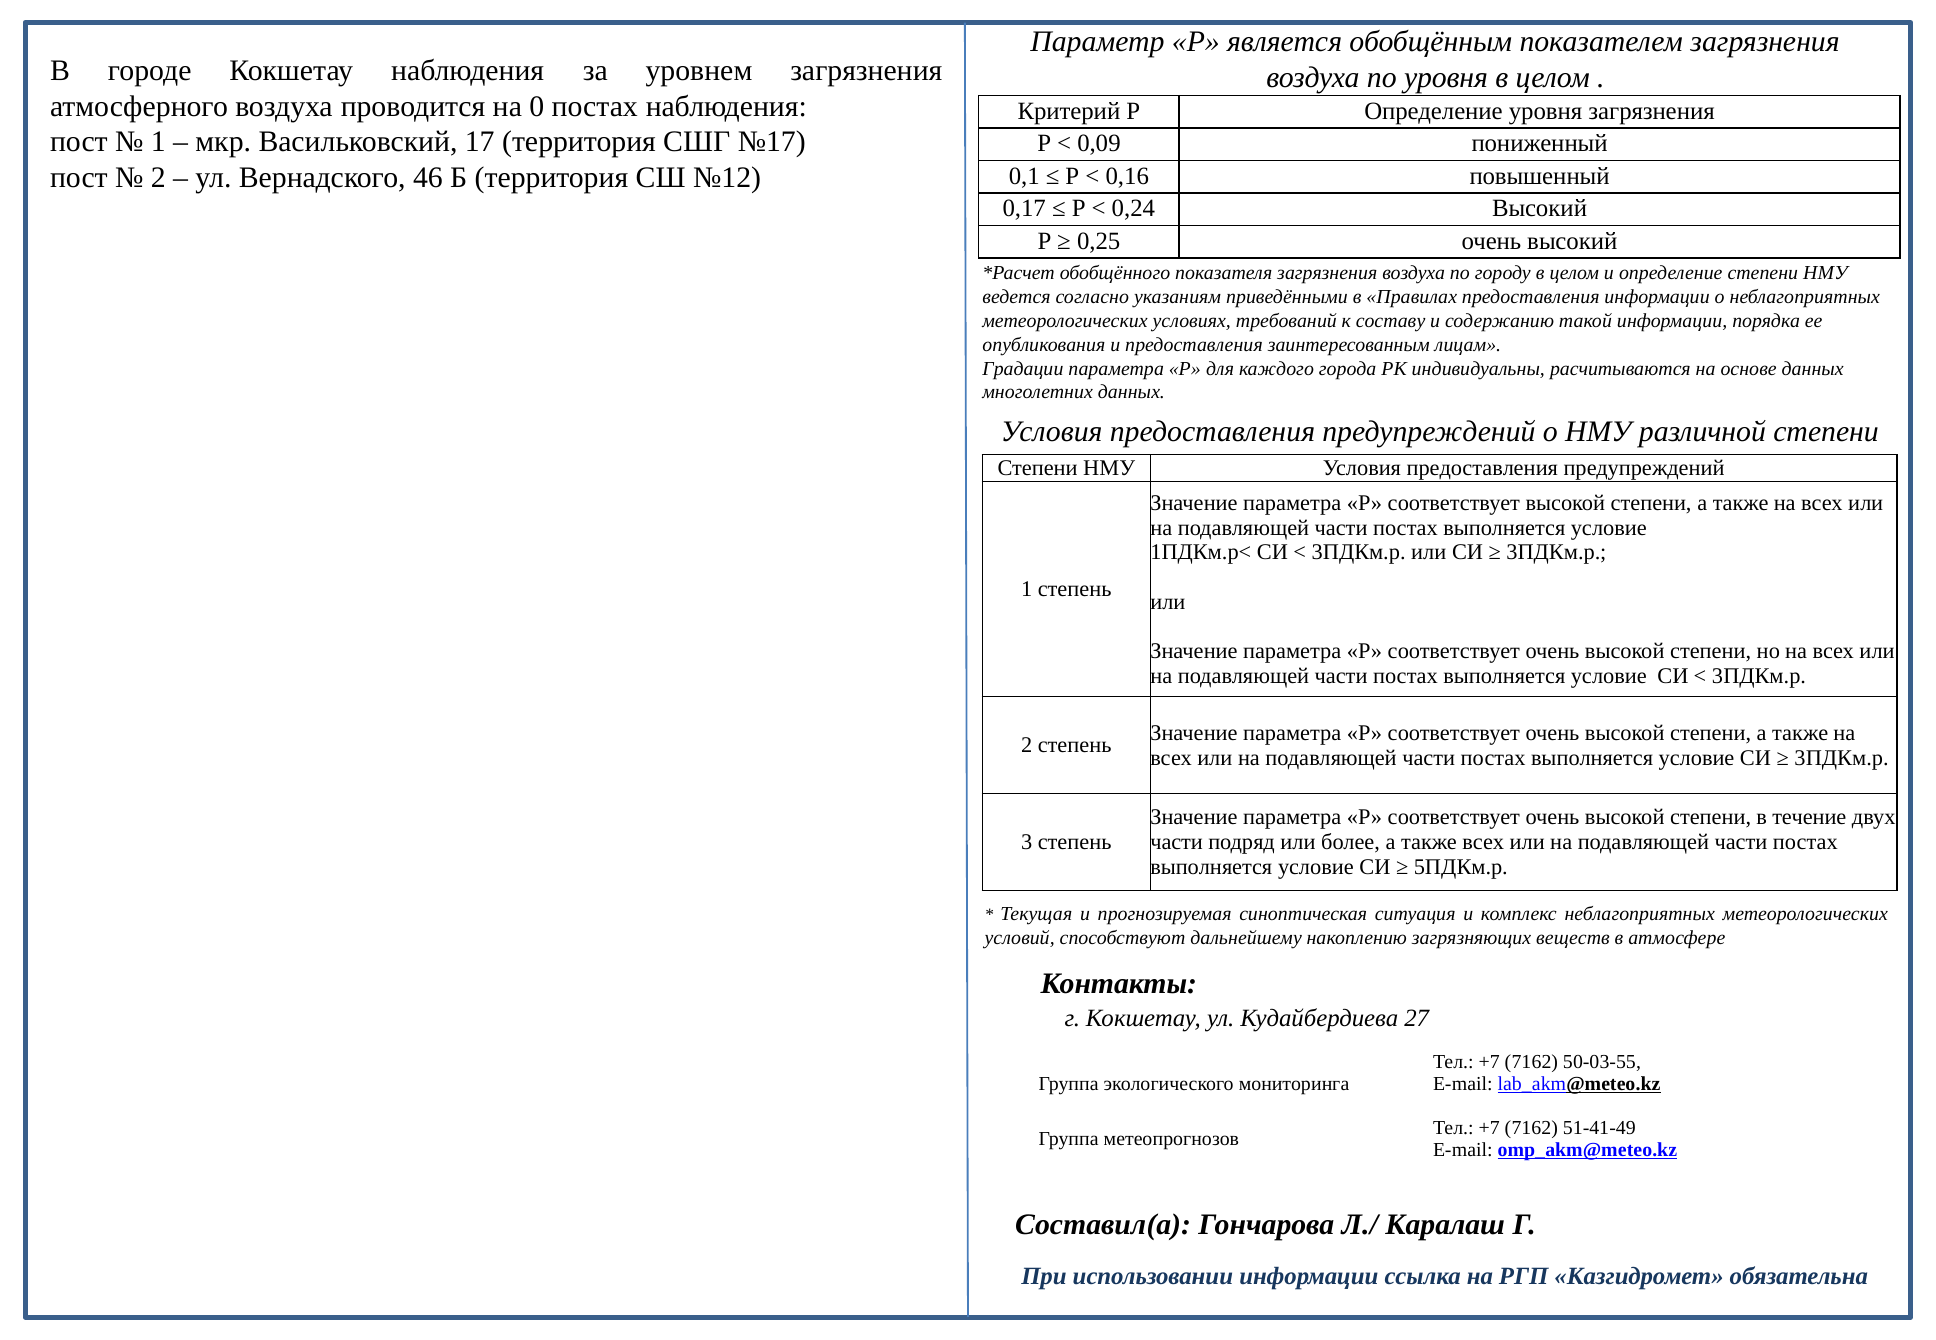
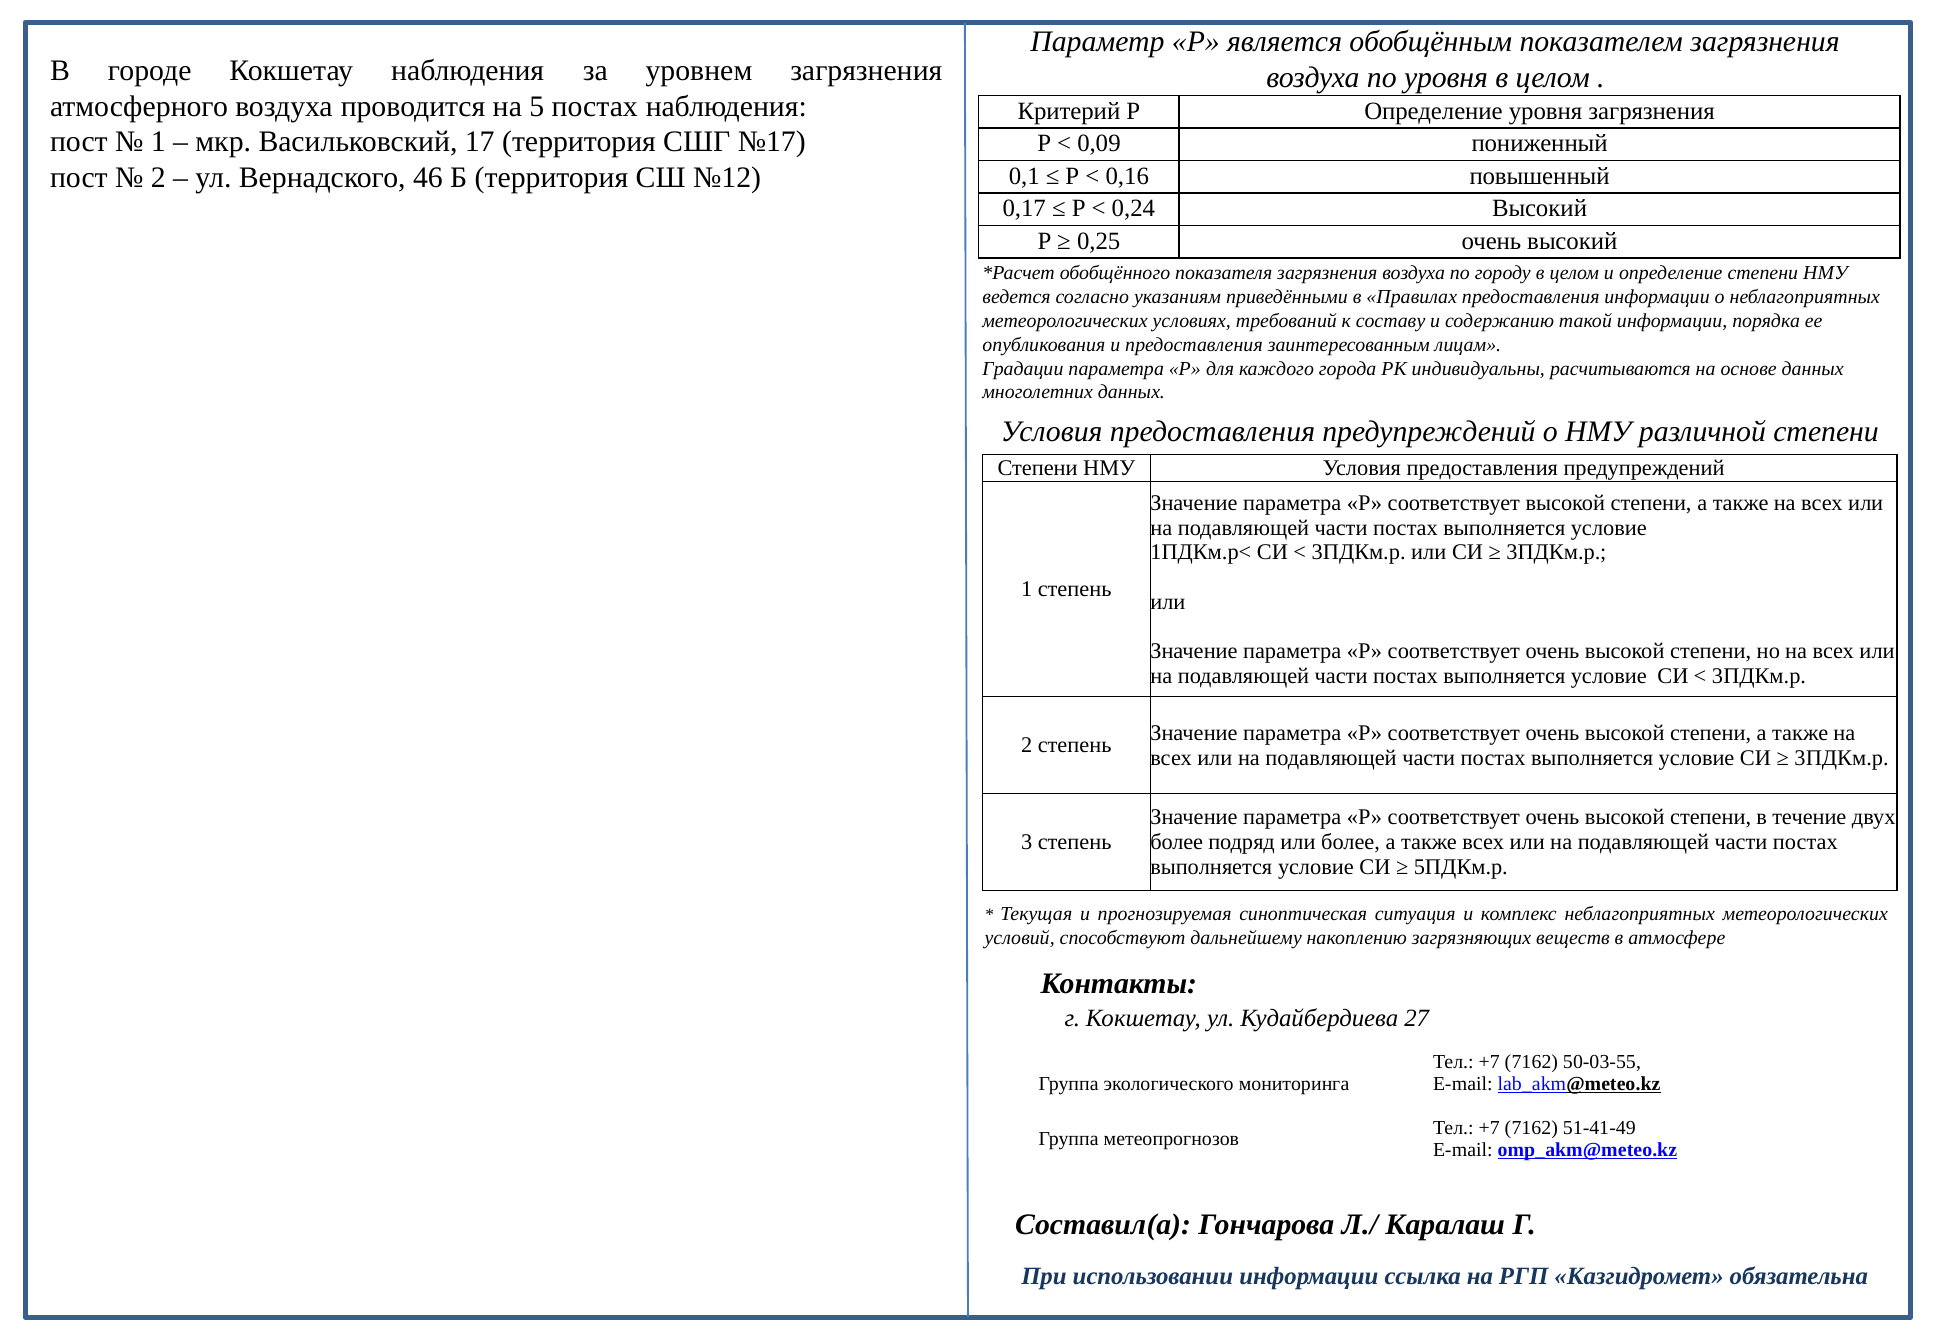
0: 0 -> 5 (537, 106)
части: части -> более (1177, 842)
